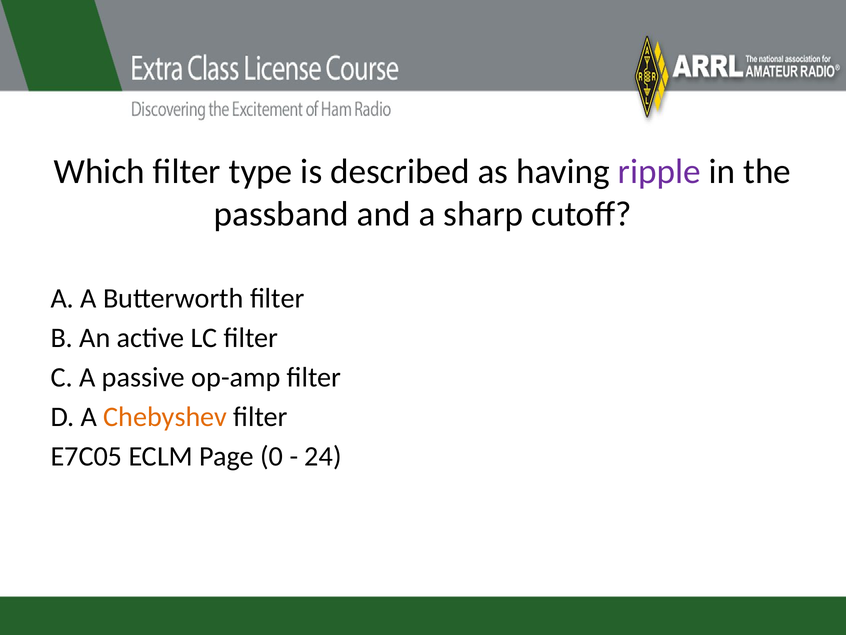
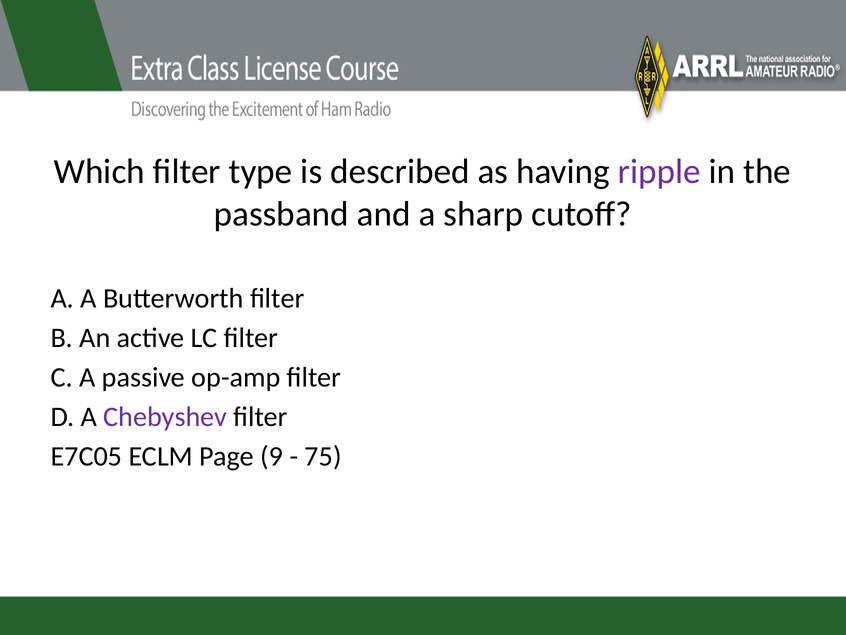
Chebyshev colour: orange -> purple (165, 416)
0: 0 -> 9 (272, 456)
24: 24 -> 75 (323, 456)
